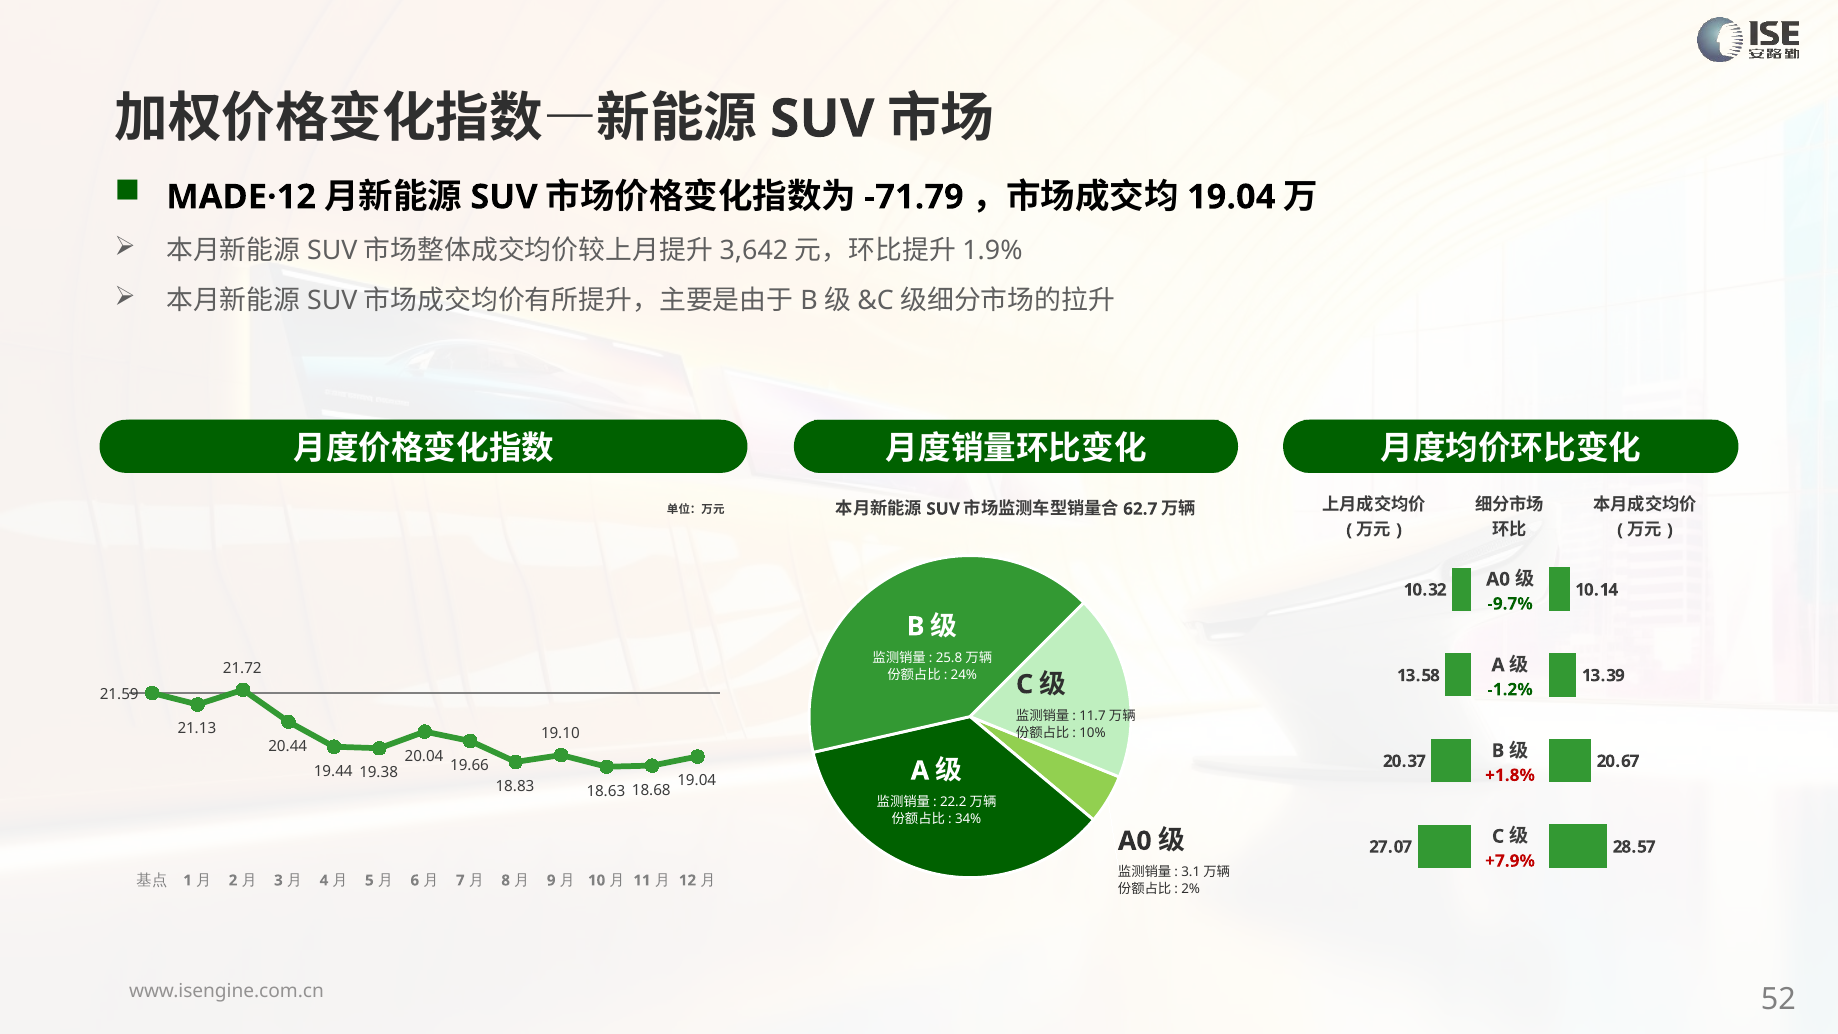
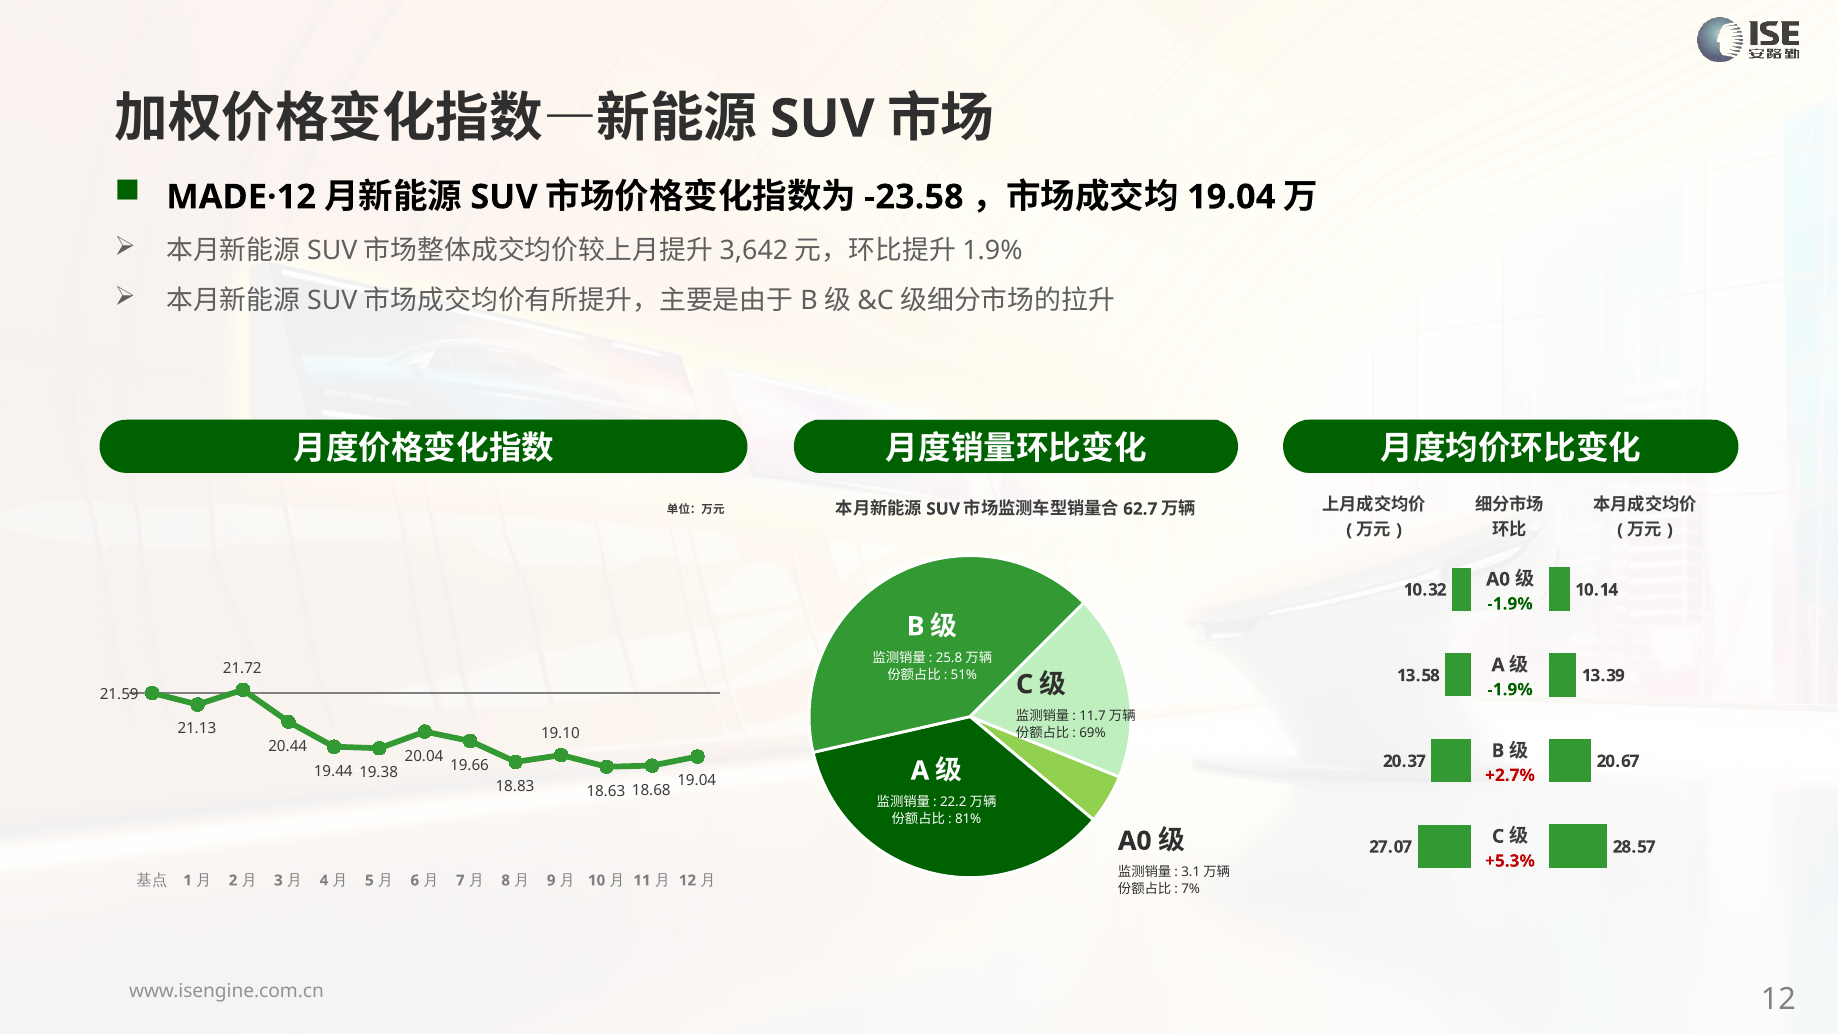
-71.79: -71.79 -> -23.58 (914, 197)
-9.7%: -9.7% -> -1.9% (1510, 604)
24%: 24% -> 51% (964, 675)
-1.2%: -1.2% -> -1.9% (1510, 689)
10%: 10% -> 69% (1093, 733)
+1.8%: +1.8% -> +2.7% (1510, 775)
34%: 34% -> 81% (968, 819)
+7.9%: +7.9% -> +5.3% (1510, 861)
2%: 2% -> 7% (1191, 889)
52: 52 -> 12 (1778, 999)
